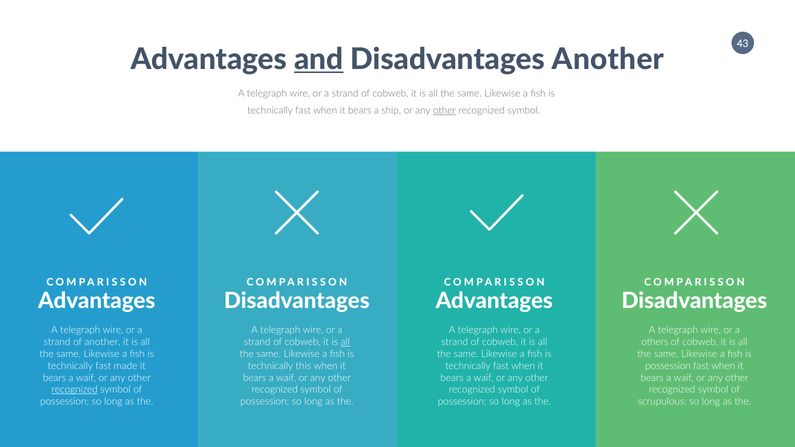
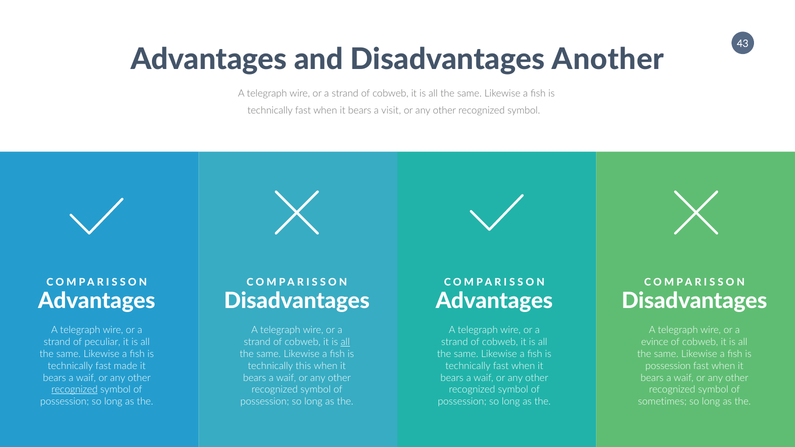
and underline: present -> none (319, 60)
ship: ship -> visit (391, 110)
other underline: present -> none (444, 110)
of another: another -> peculiar (102, 342)
others: others -> evince (655, 342)
scrupulous: scrupulous -> sometimes (662, 402)
